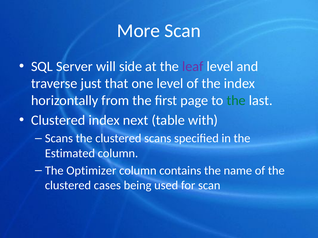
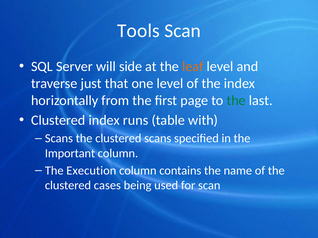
More: More -> Tools (138, 31)
leaf colour: purple -> orange (193, 67)
next: next -> runs (136, 120)
Estimated: Estimated -> Important (70, 154)
Optimizer: Optimizer -> Execution (91, 171)
